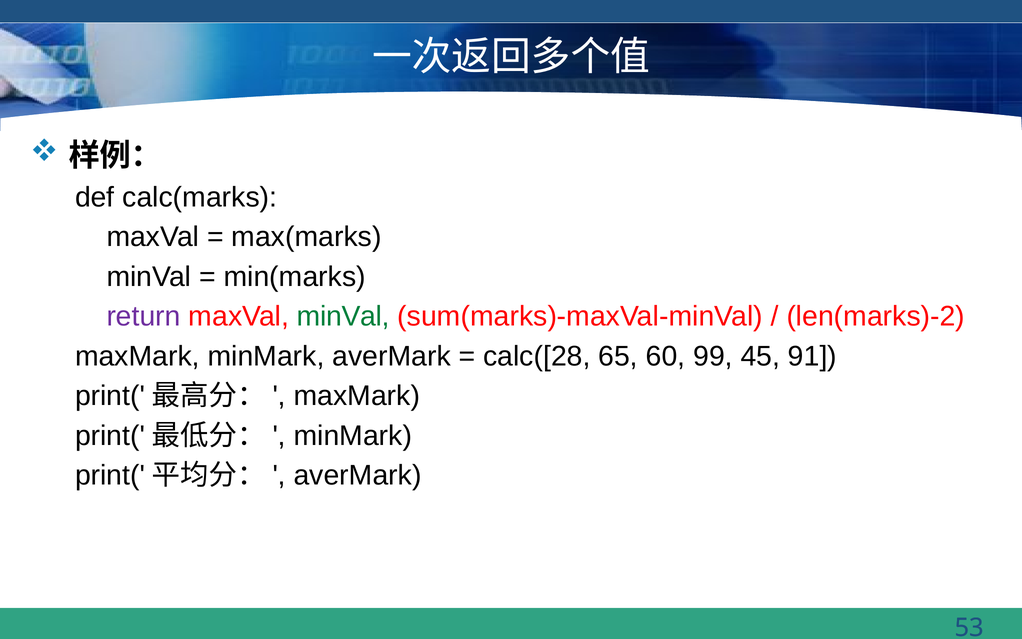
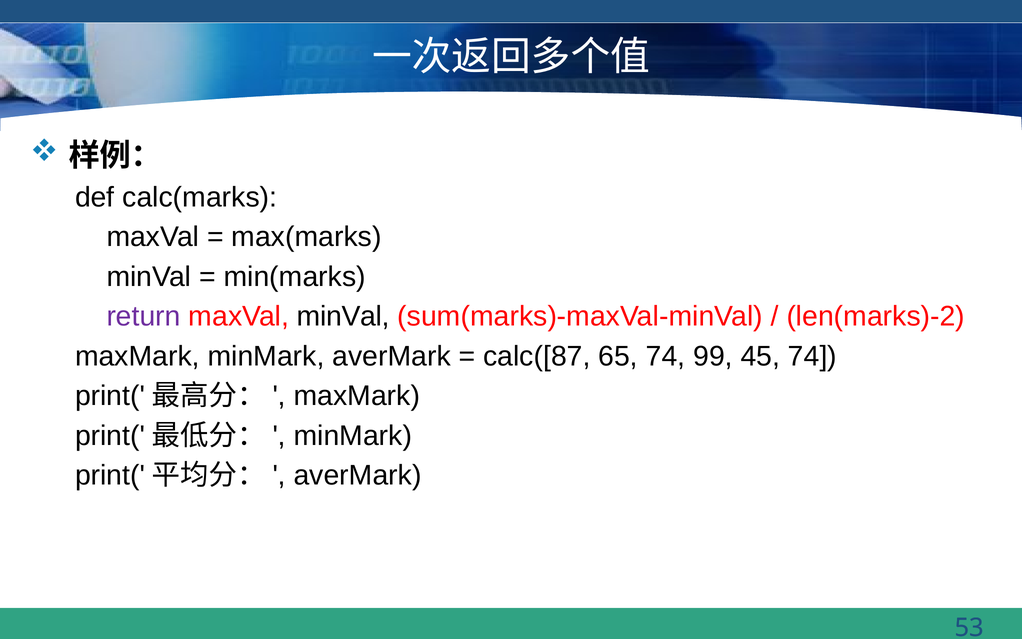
minVal colour: green -> black (343, 316)
calc([28: calc([28 -> calc([87 (537, 356)
65 60: 60 -> 74 (666, 356)
45 91: 91 -> 74 (812, 356)
